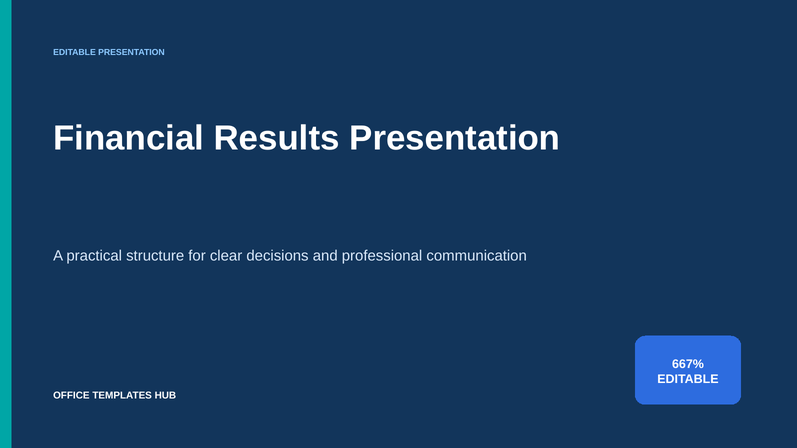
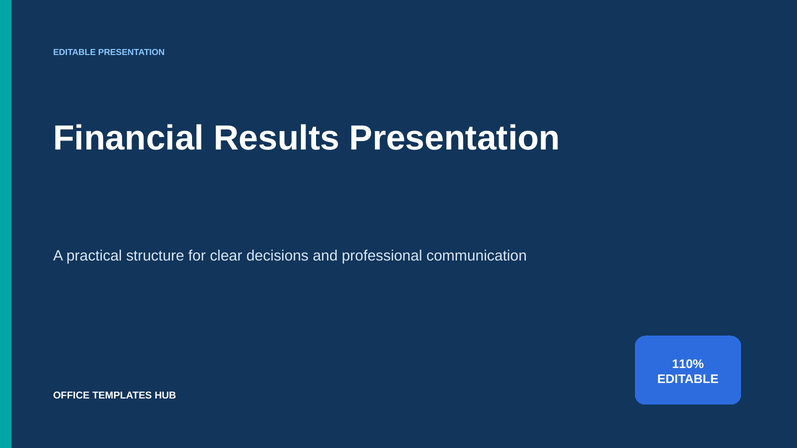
667%: 667% -> 110% (688, 364)
